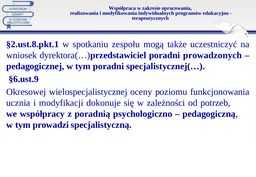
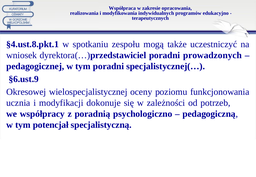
§2.ust.8.pkt.1: §2.ust.8.pkt.1 -> §4.ust.8.pkt.1 (33, 44)
prowadzi: prowadzi -> potencjał (51, 125)
